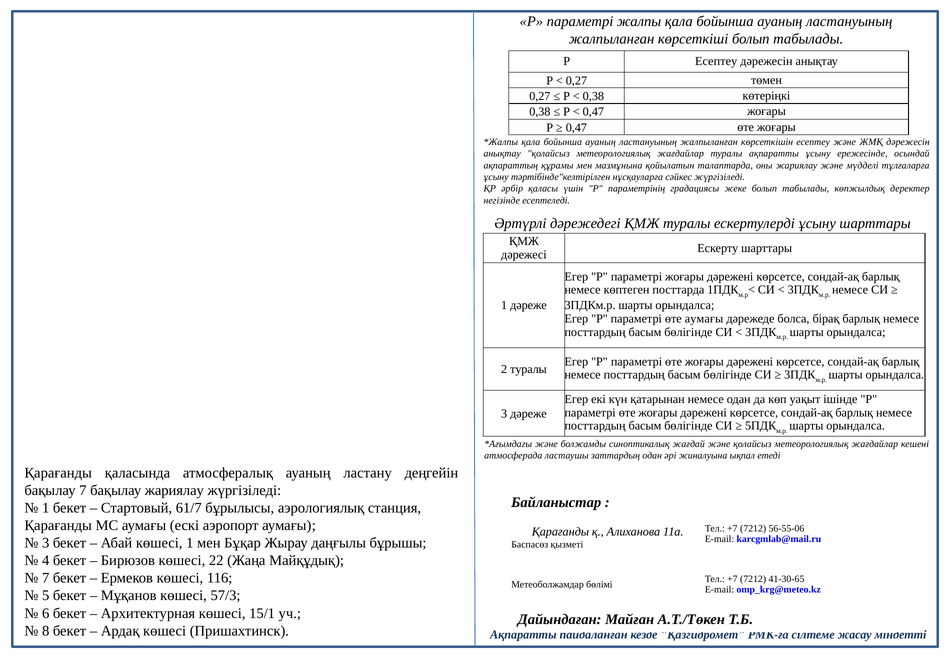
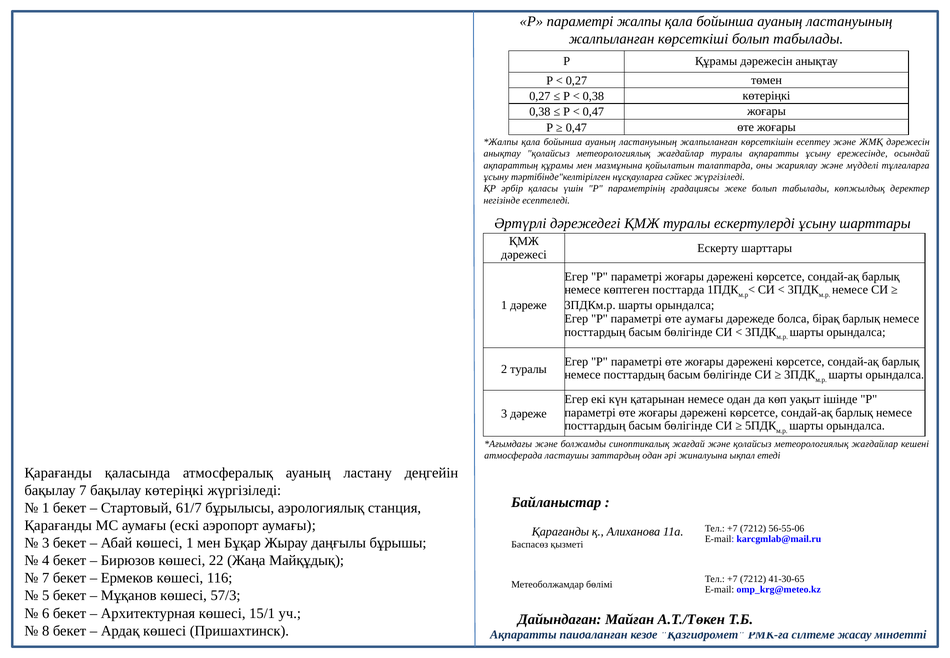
Р Есептеу: Есептеу -> Құрамы (716, 61)
бақылау жариялау: жариялау -> көтеріңкі (174, 490)
